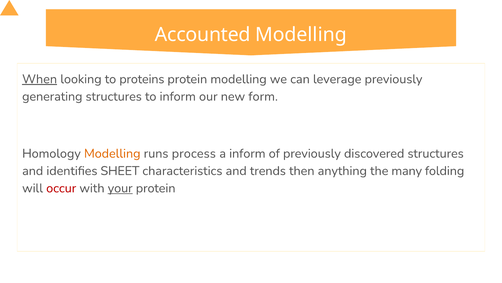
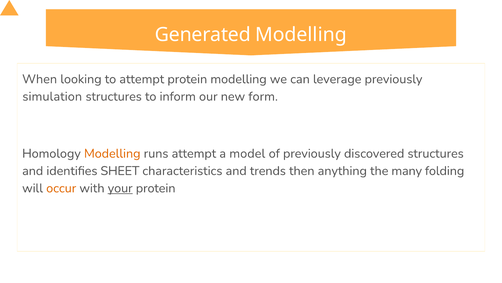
Accounted: Accounted -> Generated (203, 35)
When underline: present -> none (40, 79)
to proteins: proteins -> attempt (142, 79)
generating: generating -> simulation (52, 96)
runs process: process -> attempt (194, 153)
a inform: inform -> model (247, 153)
occur colour: red -> orange (61, 188)
